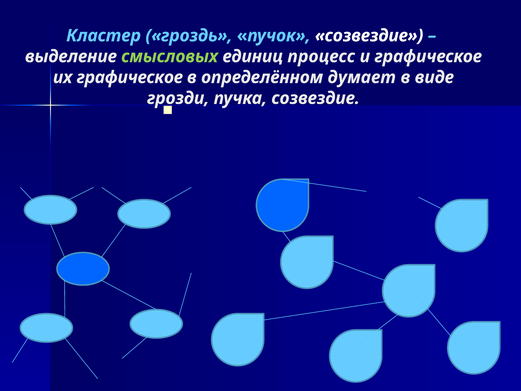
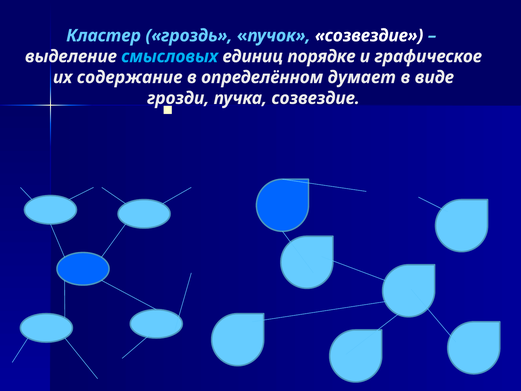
смысловых colour: light green -> light blue (170, 56)
процесс: процесс -> порядке (321, 56)
их графическое: графическое -> содержание (130, 77)
